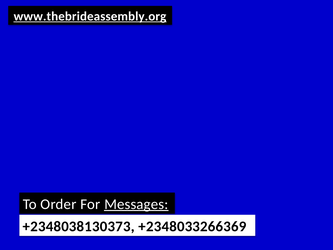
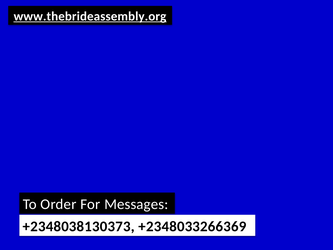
Messages underline: present -> none (136, 204)
